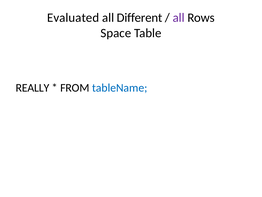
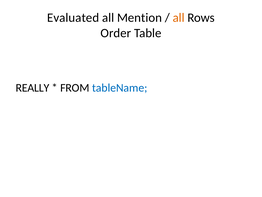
Different: Different -> Mention (139, 18)
all colour: purple -> orange (179, 18)
Space: Space -> Order (116, 33)
